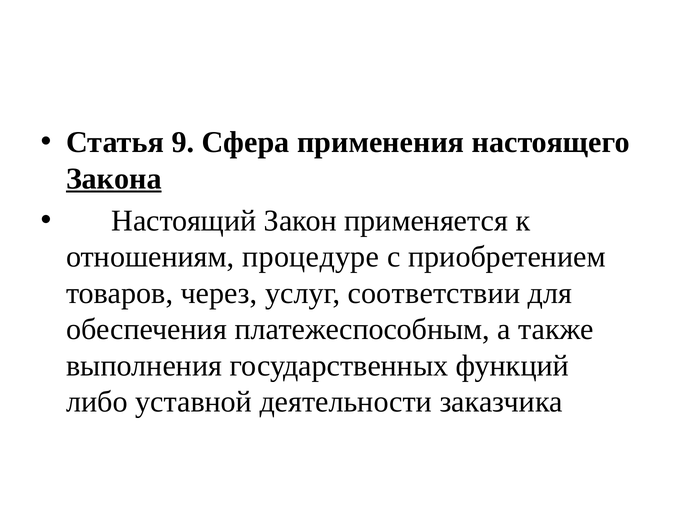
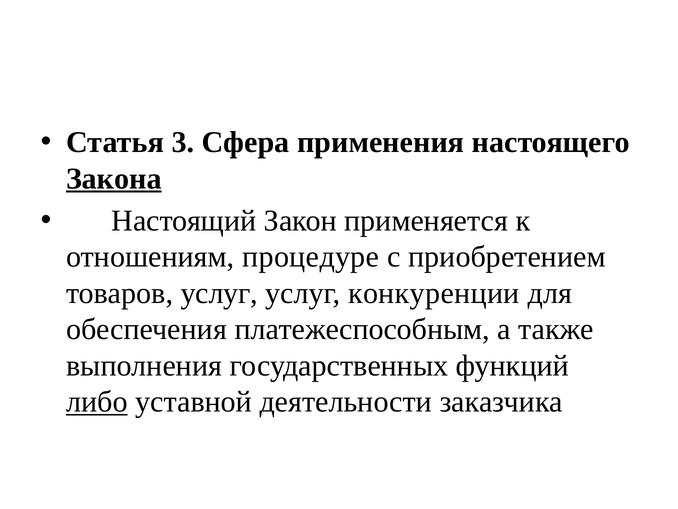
9: 9 -> 3 (183, 142)
товаров через: через -> услуг (219, 293)
соответствии: соответствии -> конкуренции (434, 293)
либо underline: none -> present (97, 401)
